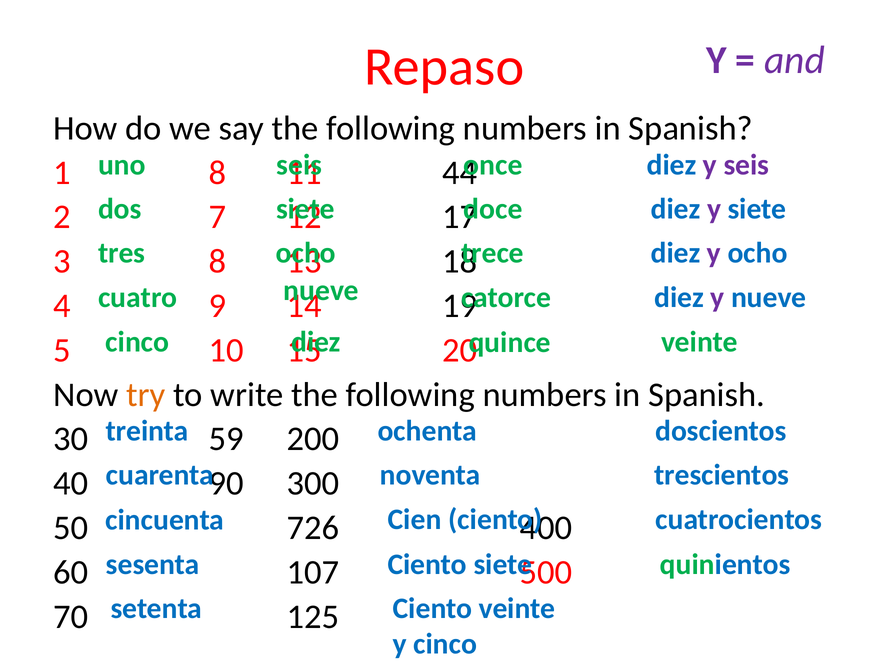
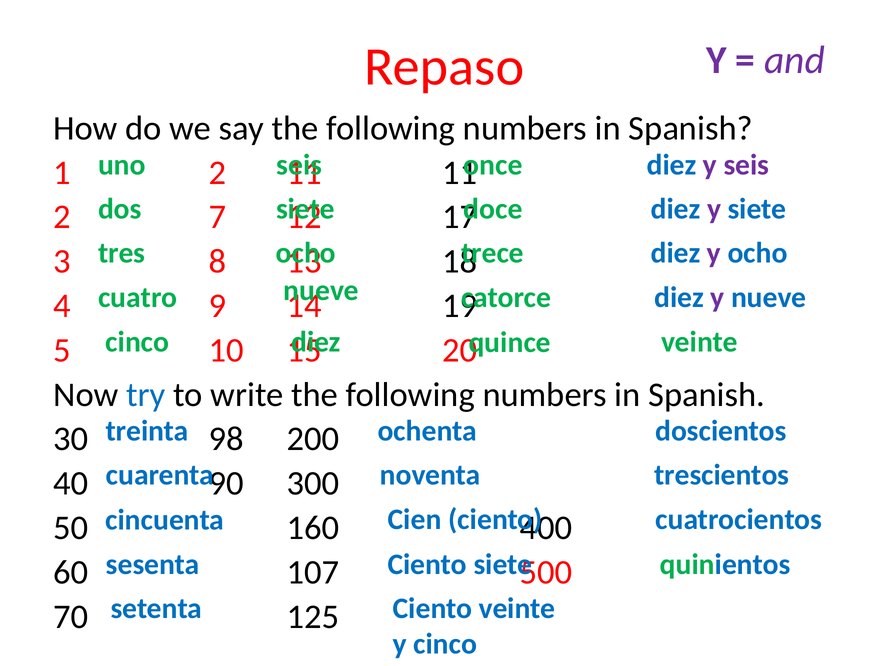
1 8: 8 -> 2 (218, 173)
44: 44 -> 11 (460, 173)
try colour: orange -> blue (146, 395)
59: 59 -> 98 (226, 440)
726: 726 -> 160 (313, 528)
